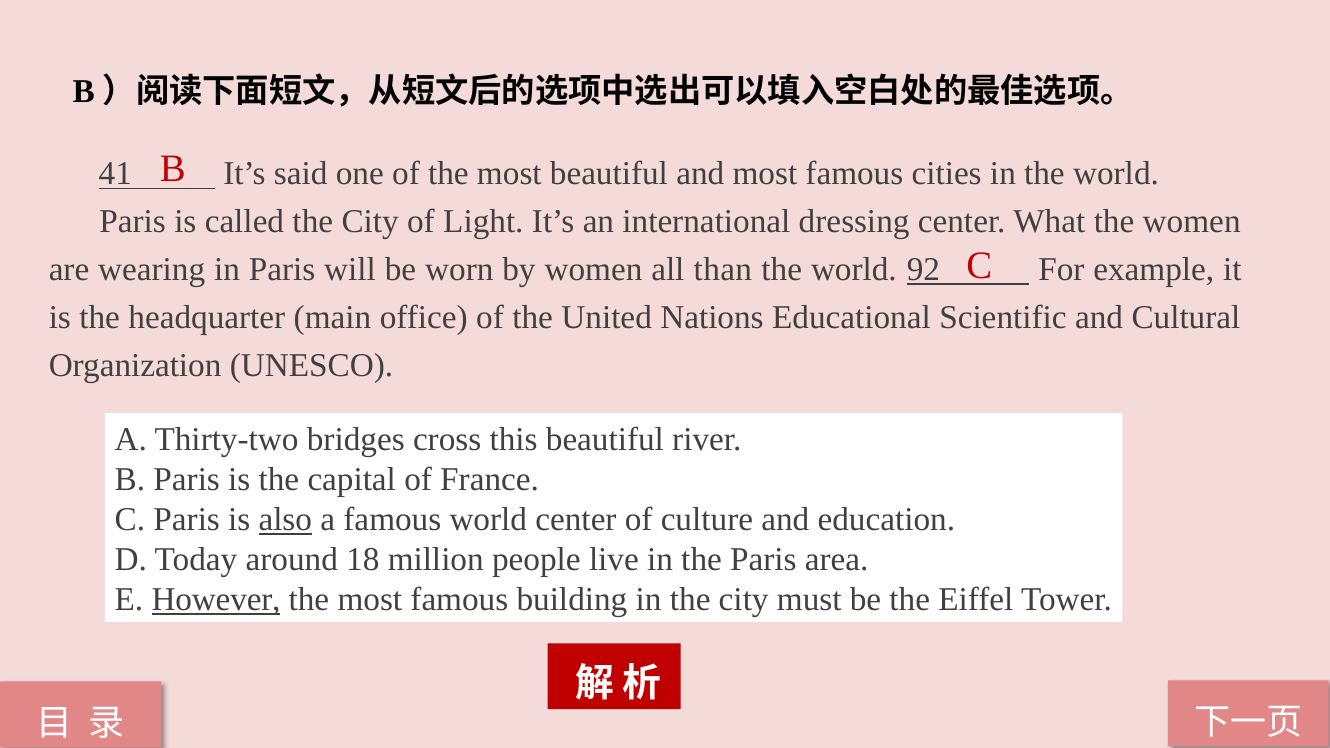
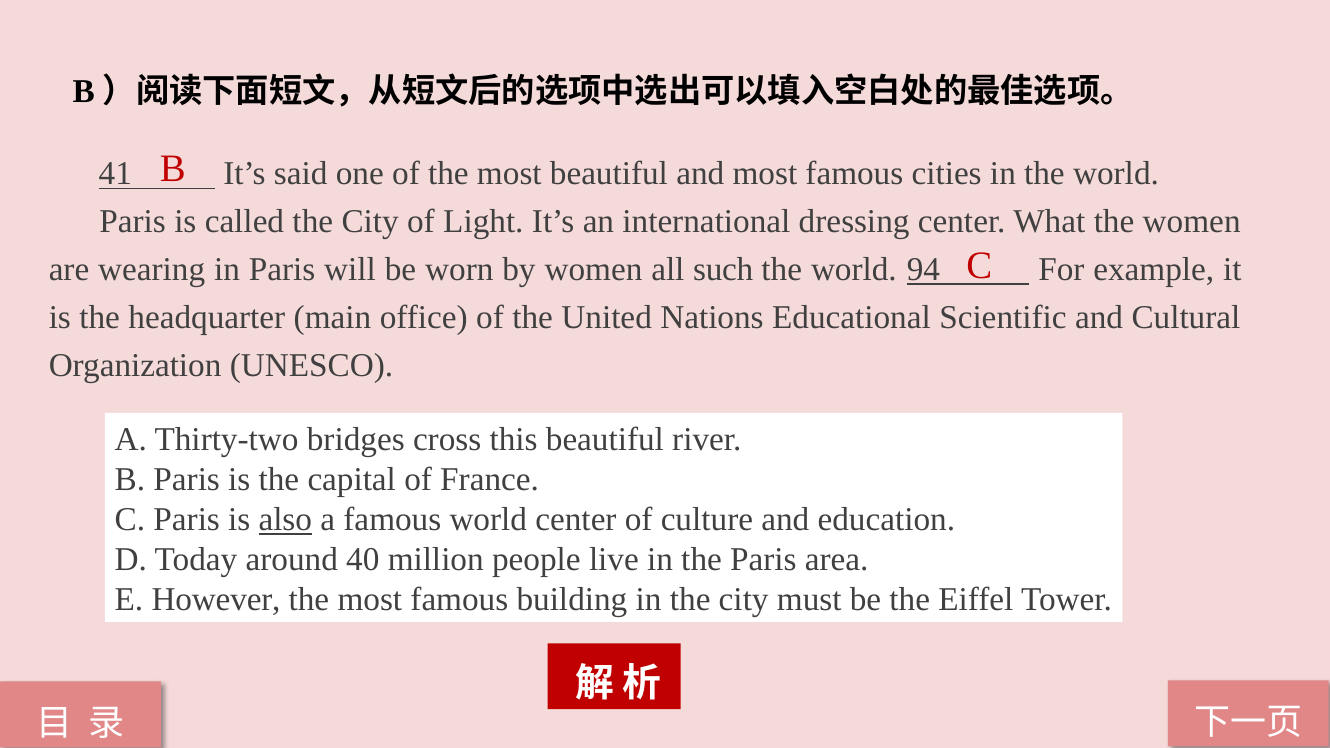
than: than -> such (723, 270)
92: 92 -> 94 (923, 270)
18: 18 -> 40 (363, 560)
However underline: present -> none (216, 600)
